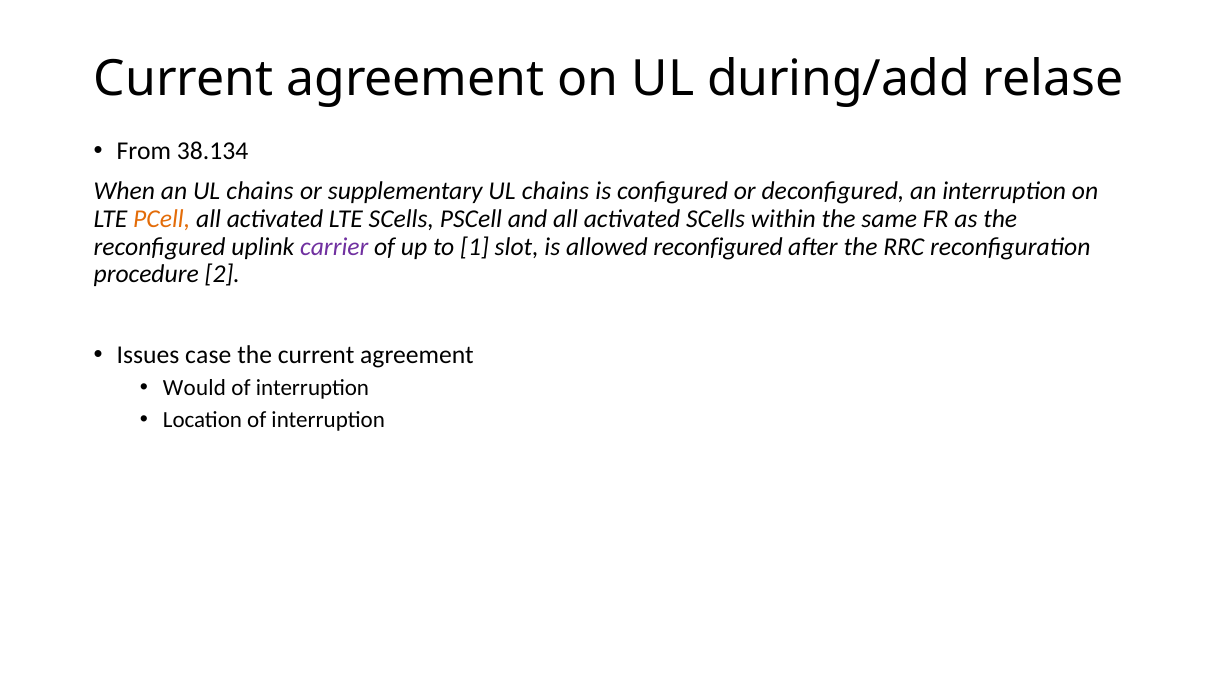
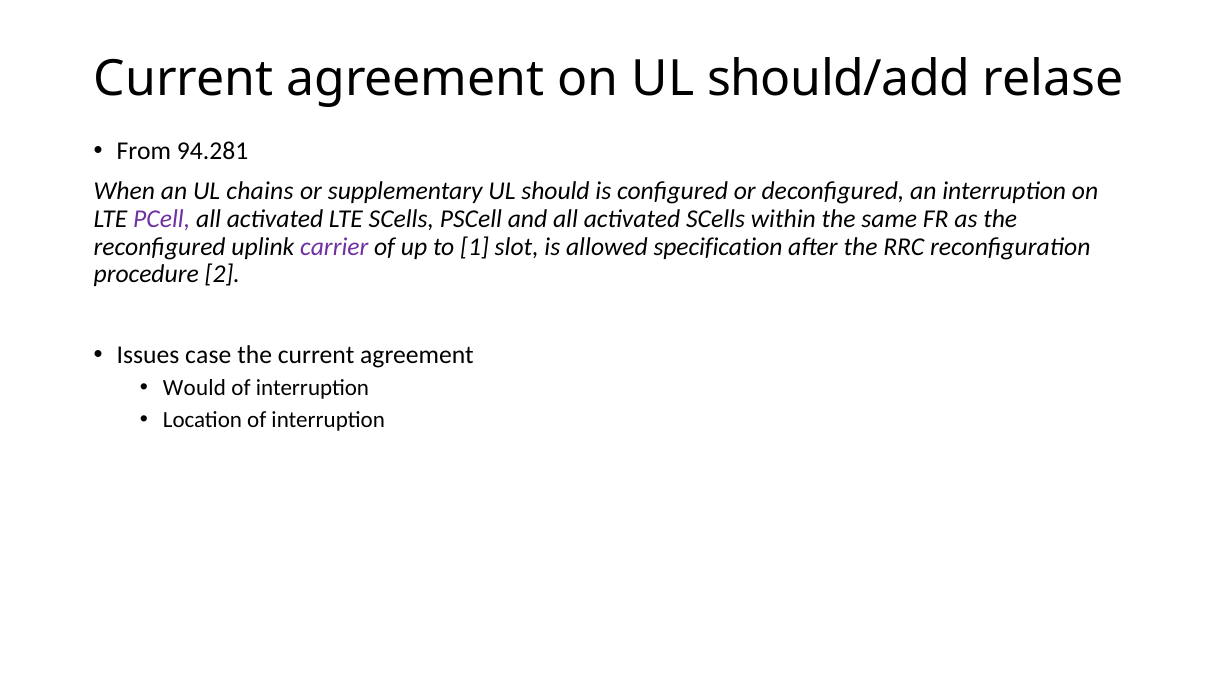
during/add: during/add -> should/add (839, 79)
38.134: 38.134 -> 94.281 (213, 151)
supplementary UL chains: chains -> should (556, 191)
PCell colour: orange -> purple (162, 219)
allowed reconfigured: reconfigured -> specification (718, 246)
